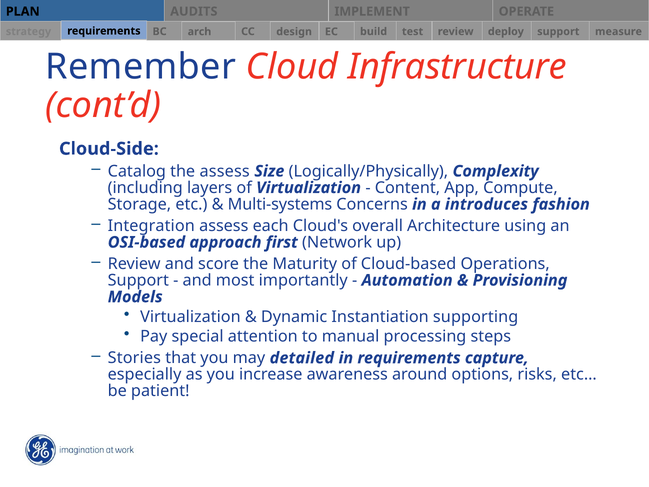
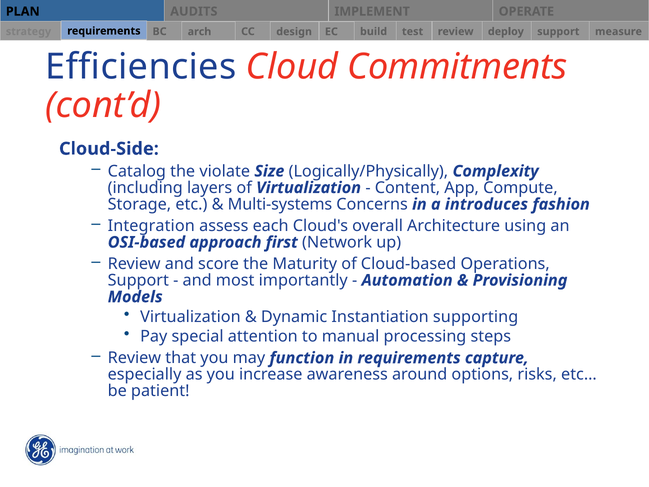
Remember: Remember -> Efficiencies (141, 67)
Infrastructure: Infrastructure -> Commitments (457, 67)
the assess: assess -> violate (225, 171)
Stories: Stories -> Review (134, 358)
detailed: detailed -> function (302, 358)
